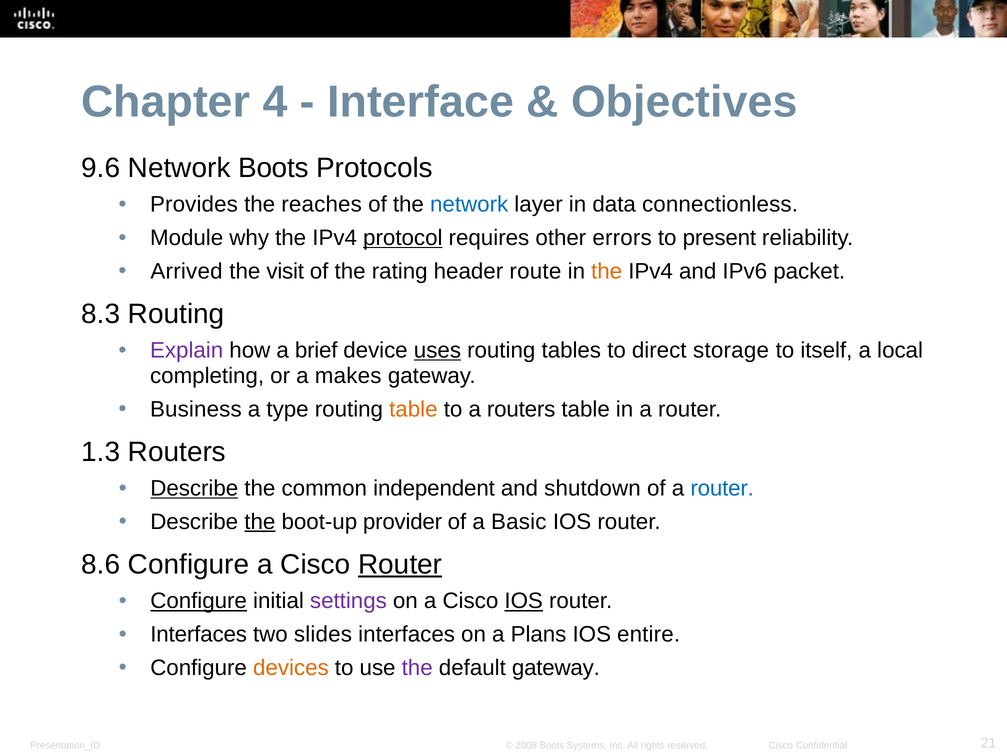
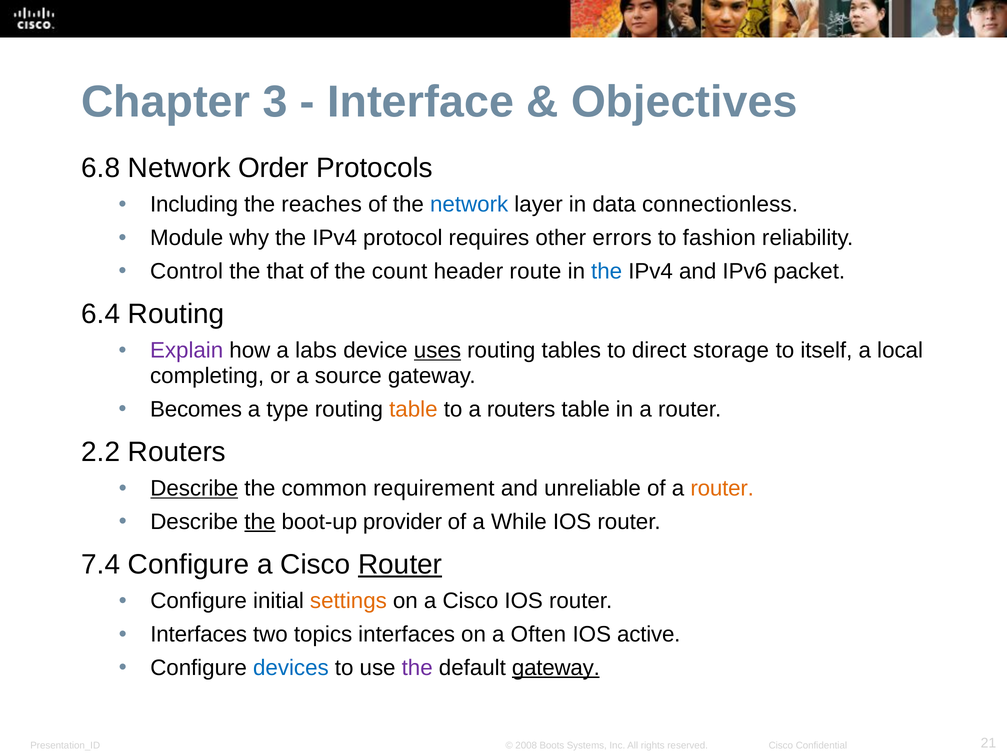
4: 4 -> 3 (275, 102)
9.6: 9.6 -> 6.8 (101, 168)
Network Boots: Boots -> Order (274, 168)
Provides: Provides -> Including (194, 205)
protocol underline: present -> none (403, 238)
present: present -> fashion (719, 238)
Arrived: Arrived -> Control (187, 271)
visit: visit -> that (285, 271)
rating: rating -> count (400, 271)
the colour: orange -> blue (607, 271)
8.3: 8.3 -> 6.4 (101, 314)
brief: brief -> labs (316, 351)
makes: makes -> source (348, 376)
Business: Business -> Becomes (196, 409)
1.3: 1.3 -> 2.2 (101, 452)
independent: independent -> requirement (434, 489)
shutdown: shutdown -> unreliable (593, 489)
router colour: blue -> orange (722, 489)
Basic: Basic -> While (519, 522)
8.6: 8.6 -> 7.4 (101, 565)
Configure underline: present -> none (199, 601)
settings colour: purple -> orange (348, 601)
IOS underline: present -> none (524, 601)
slides: slides -> topics (323, 635)
Plans: Plans -> Often (538, 635)
entire: entire -> active (649, 635)
devices colour: orange -> blue (291, 668)
gateway underline: none -> present (556, 668)
